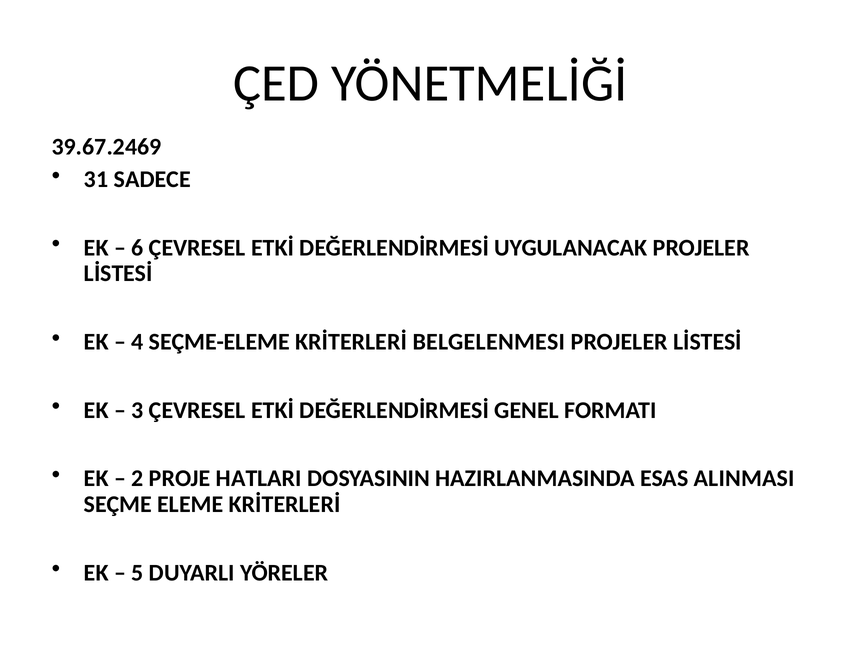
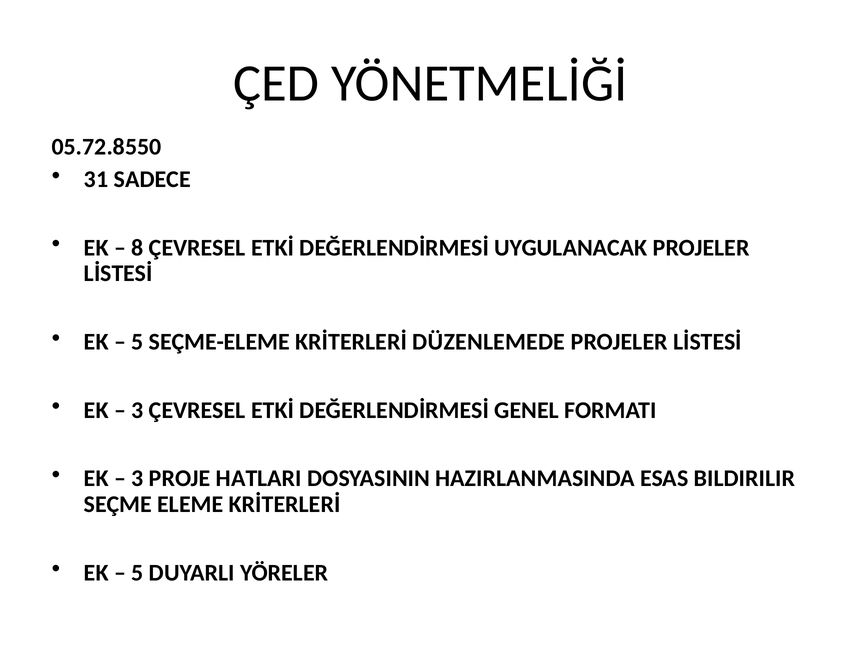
39.67.2469: 39.67.2469 -> 05.72.8550 (107, 147)
6: 6 -> 8 (137, 248)
4: 4 -> 5 (137, 342)
BELGELENMESI: BELGELENMESI -> DÜZENLEMEDE (489, 342)
2: 2 -> 3 (137, 478)
ALINMASI: ALINMASI -> BILDIRILIR (744, 478)
